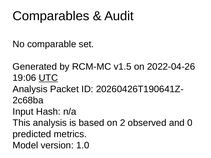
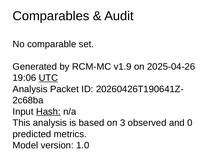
v1.5: v1.5 -> v1.9 (123, 67)
2022-04-26: 2022-04-26 -> 2025-04-26 (171, 67)
Hash underline: none -> present (48, 112)
2: 2 -> 3 (123, 123)
